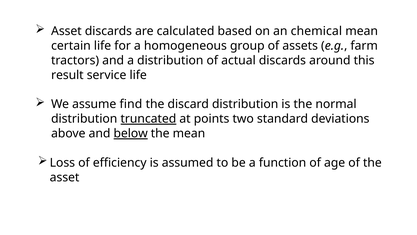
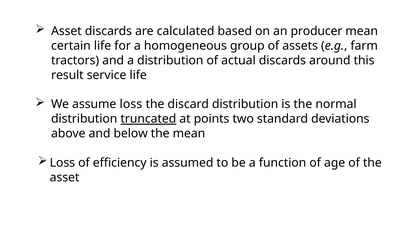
chemical: chemical -> producer (317, 31)
assume find: find -> loss (131, 104)
below underline: present -> none (131, 133)
